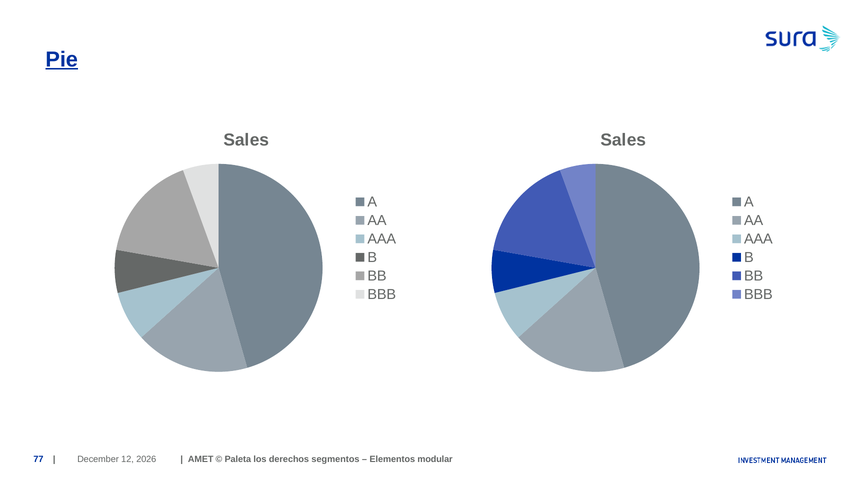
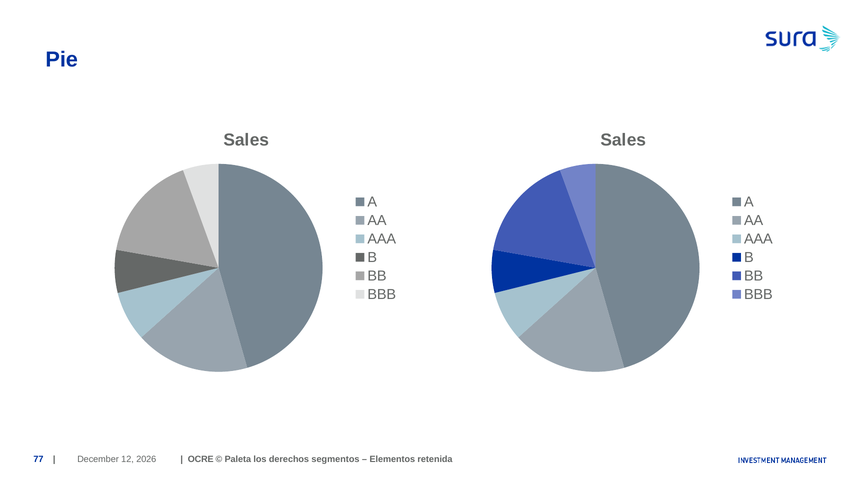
Pie underline: present -> none (62, 59)
AMET: AMET -> OCRE (201, 459)
modular: modular -> retenida (435, 459)
